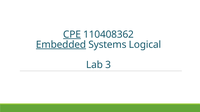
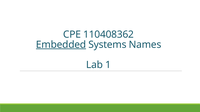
CPE underline: present -> none (72, 35)
Logical: Logical -> Names (145, 45)
3: 3 -> 1 (108, 65)
